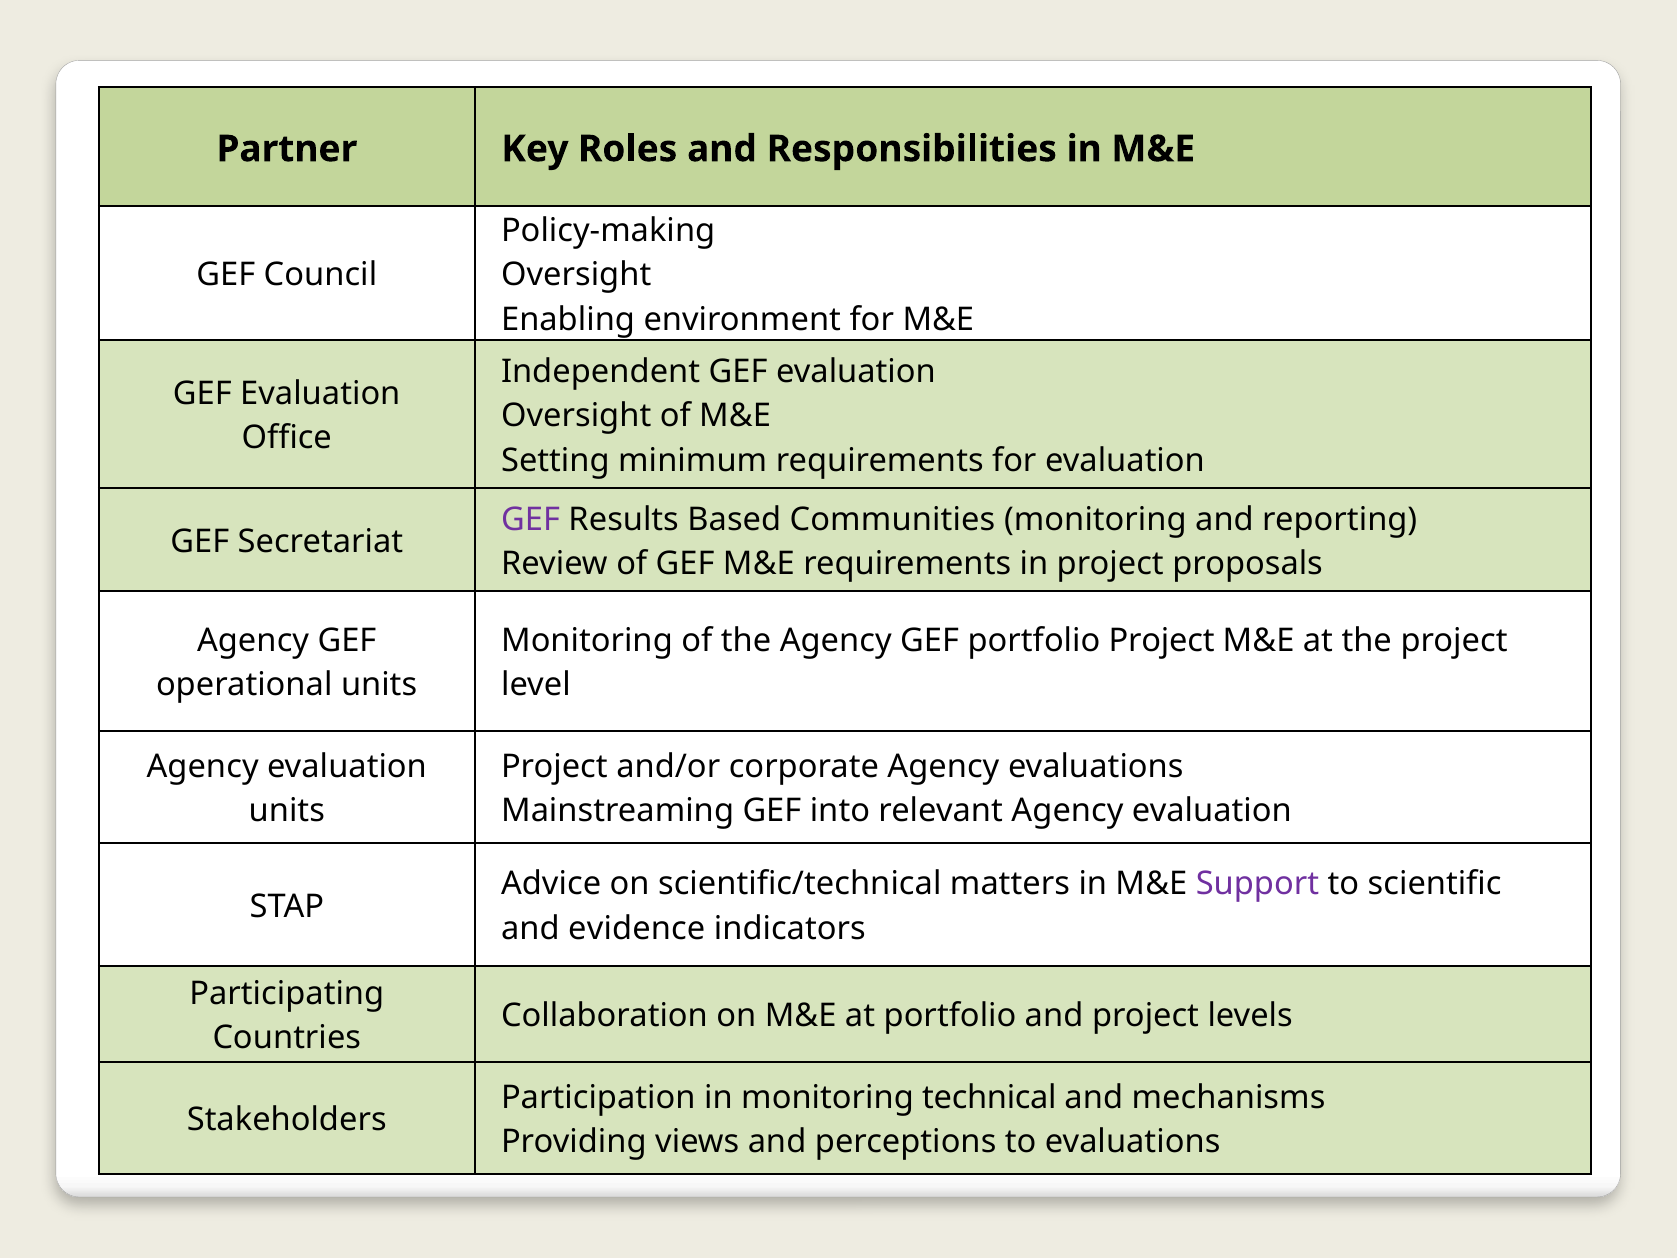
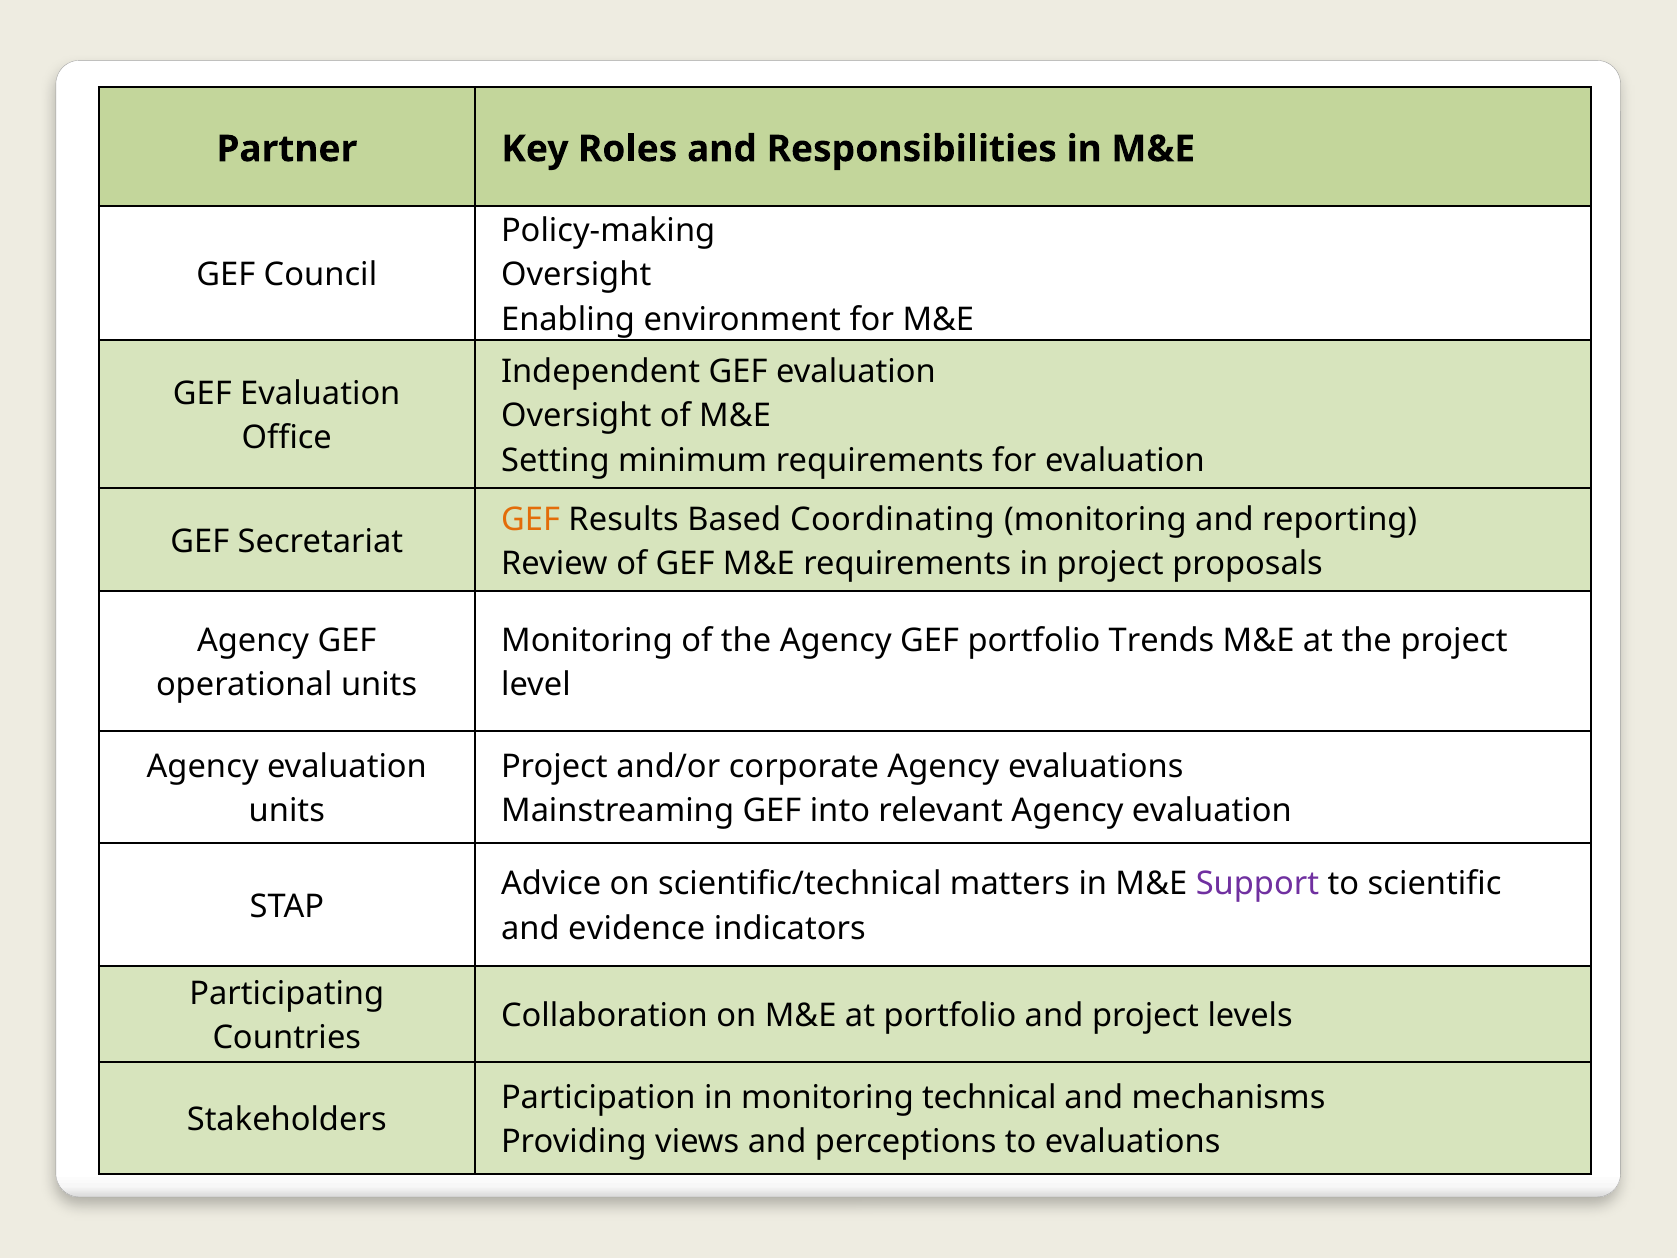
GEF colour: purple -> orange (531, 519)
Communities: Communities -> Coordinating (892, 519)
portfolio Project: Project -> Trends (1162, 640)
